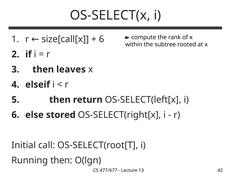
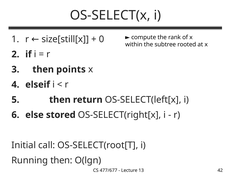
size[call[x: size[call[x -> size[still[x (65, 39)
6: 6 -> 0 (102, 39)
leaves: leaves -> points (71, 69)
